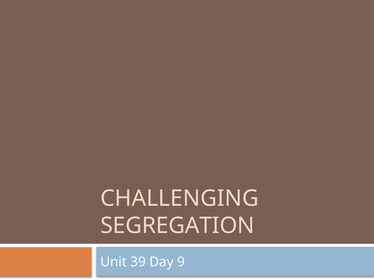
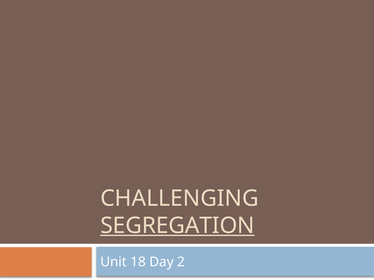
SEGREGATION underline: none -> present (177, 226)
39: 39 -> 18 (138, 262)
9: 9 -> 2 (181, 262)
